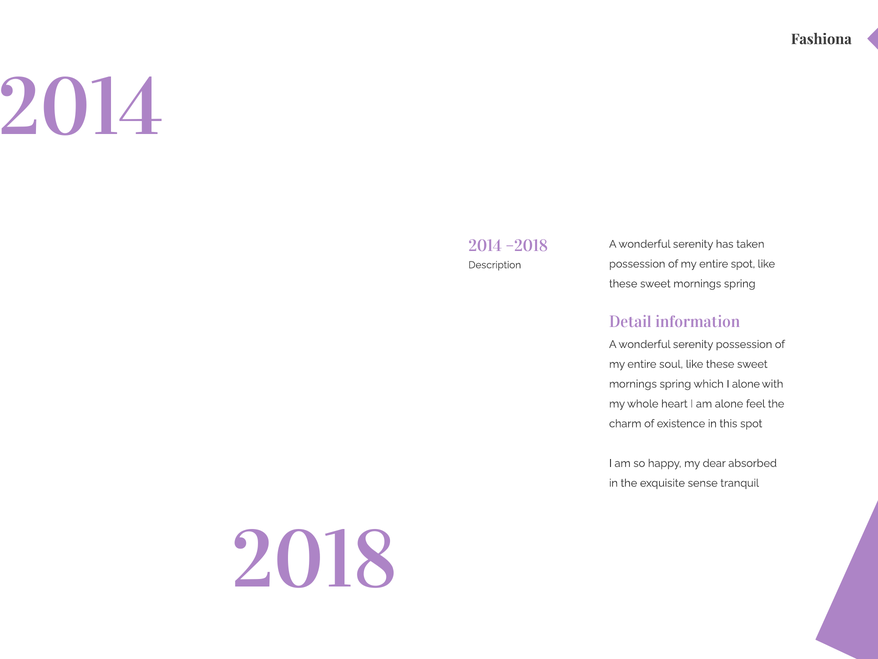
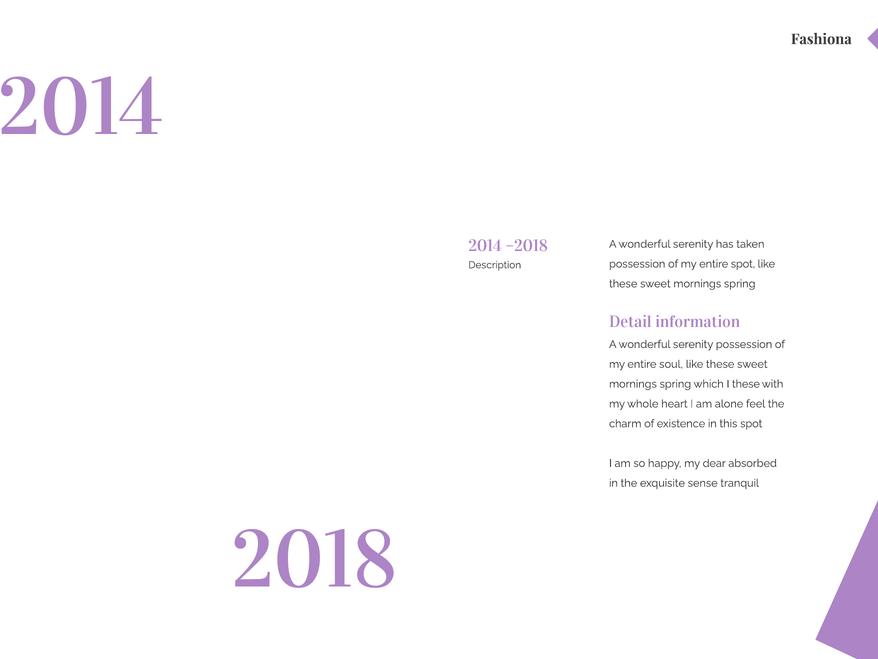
I alone: alone -> these (746, 384)
